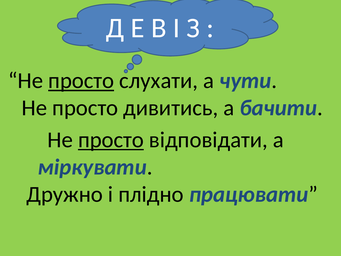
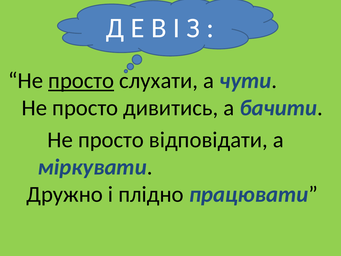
просто underline: present -> none (111, 140)
